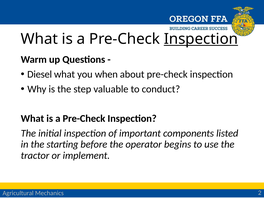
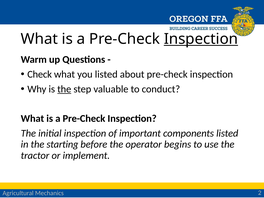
Diesel: Diesel -> Check (40, 74)
you when: when -> listed (106, 74)
the underline: none -> present (64, 89)
